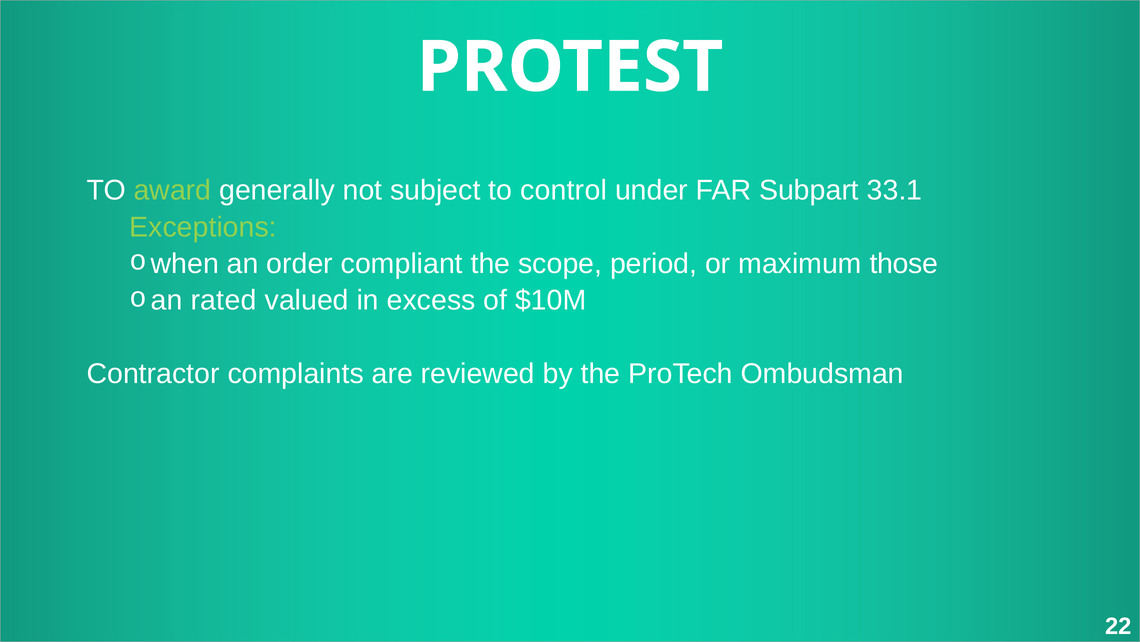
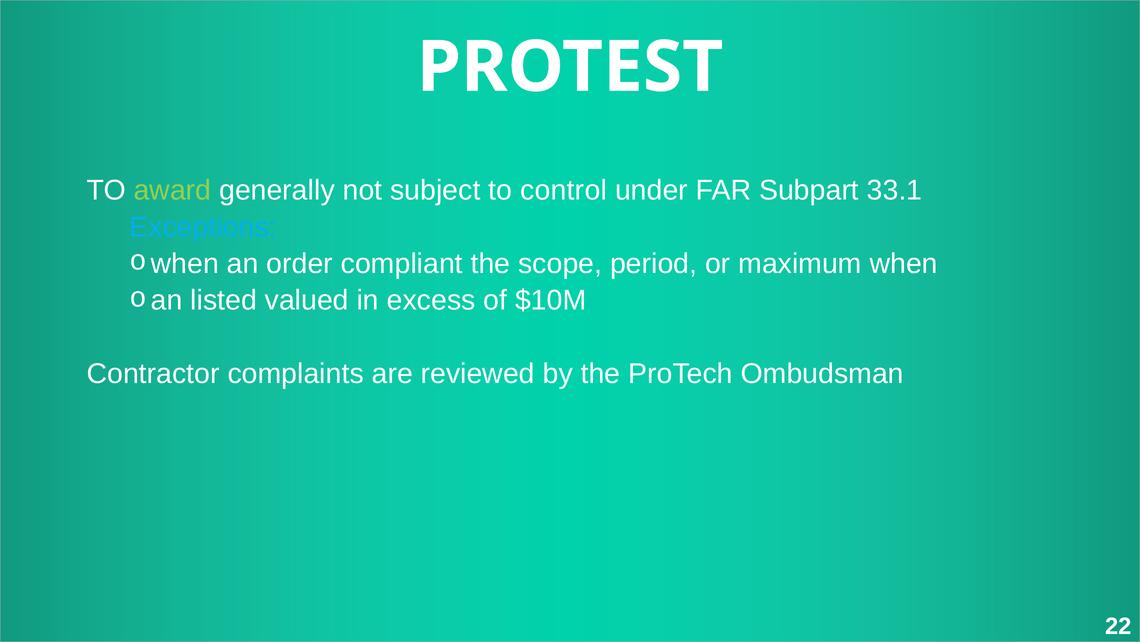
Exceptions colour: light green -> light blue (203, 227)
those: those -> when (904, 264)
rated: rated -> listed (224, 300)
